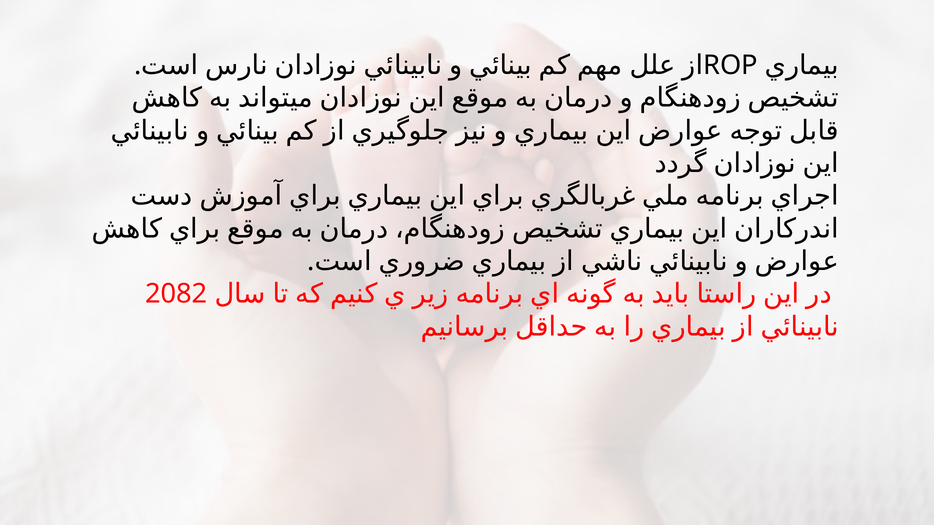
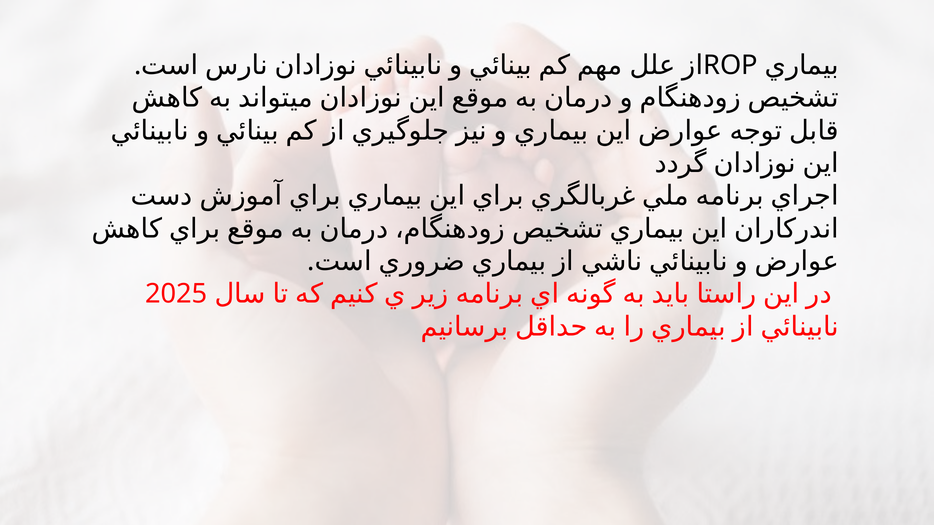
2082: 2082 -> 2025 (176, 294)
